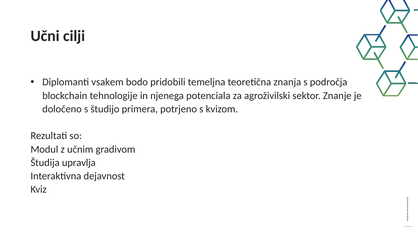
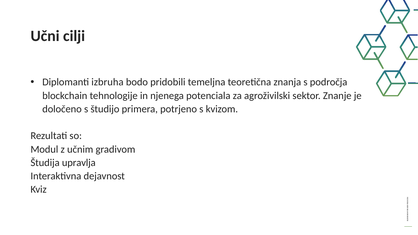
vsakem: vsakem -> izbruha (107, 82)
